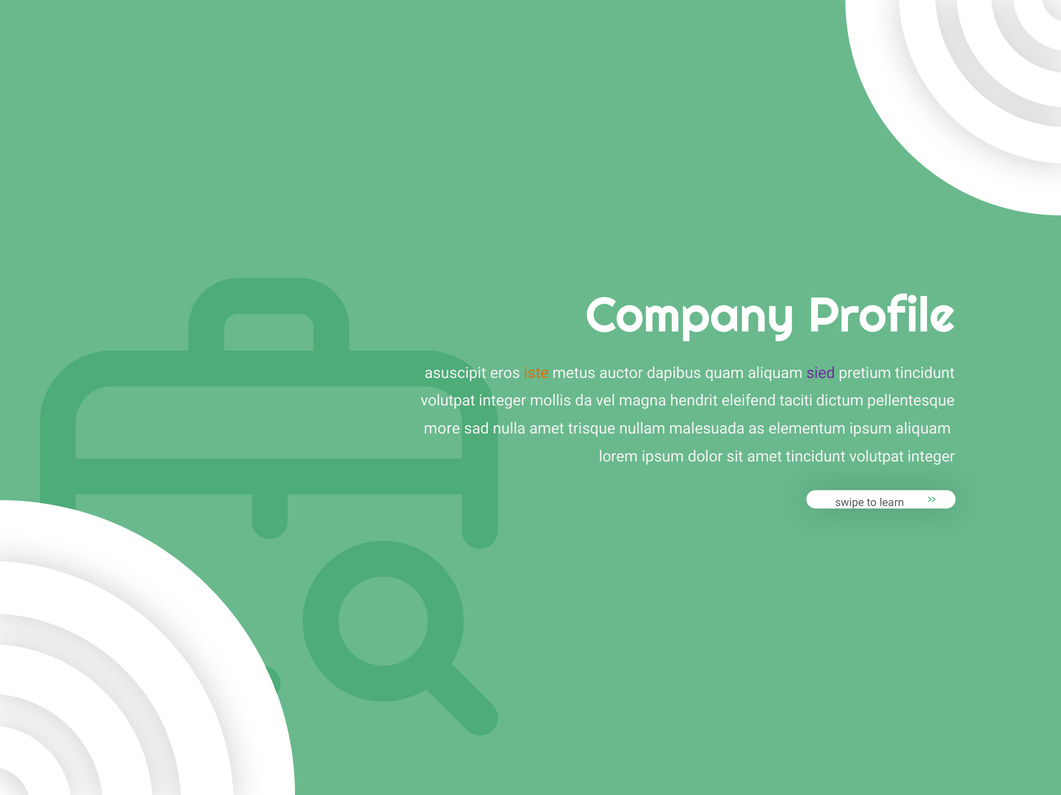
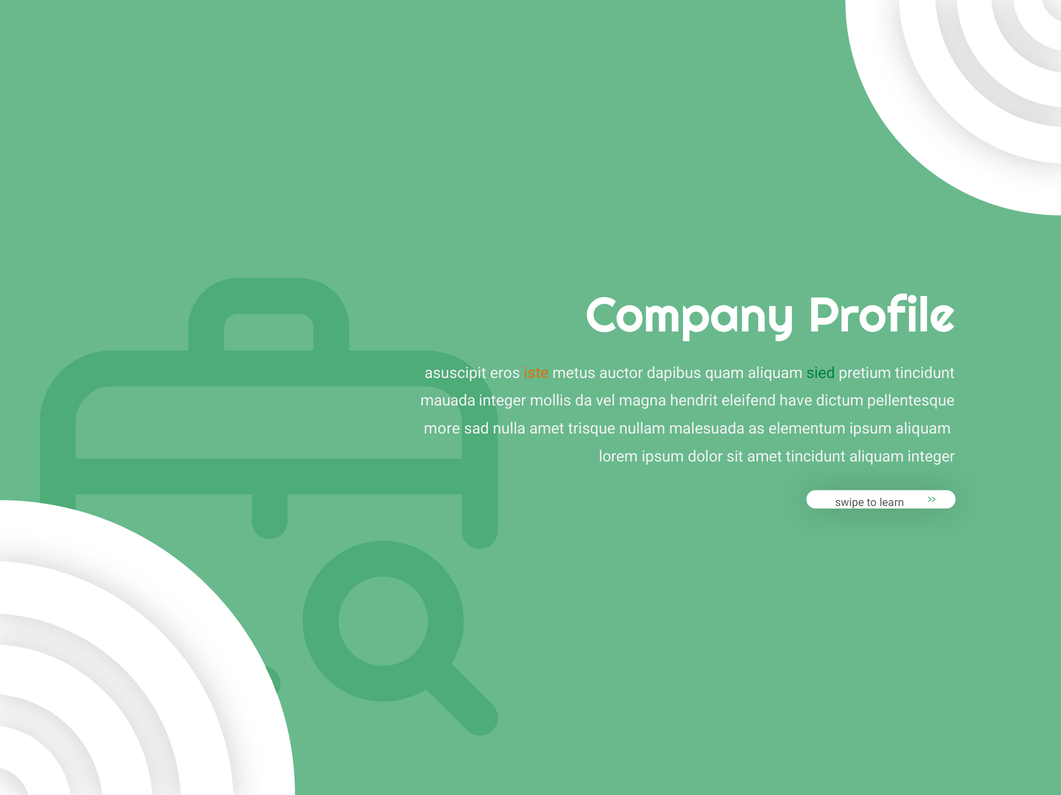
sied colour: purple -> green (821, 373)
volutpat: volutpat -> mauada (448, 401)
taciti: taciti -> have (796, 401)
amet tincidunt volutpat: volutpat -> aliquam (877, 457)
